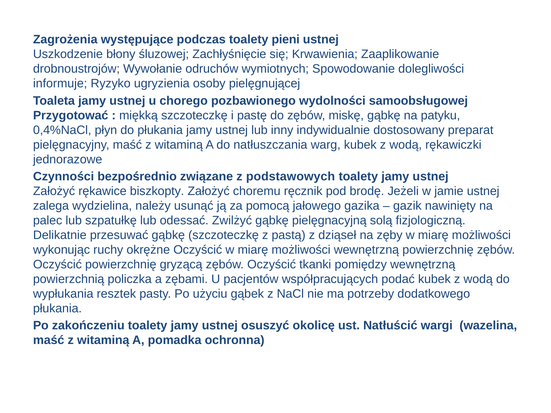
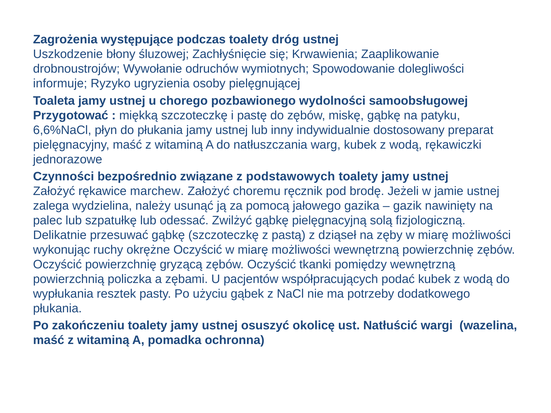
pieni: pieni -> dróg (286, 40)
0,4%NaCl: 0,4%NaCl -> 6,6%NaCl (62, 130)
biszkopty: biszkopty -> marchew (157, 191)
